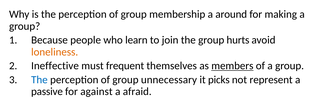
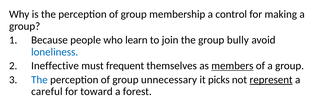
around: around -> control (231, 14)
hurts: hurts -> bully (238, 40)
loneliness colour: orange -> blue (55, 52)
represent underline: none -> present (271, 79)
passive: passive -> careful (47, 91)
against: against -> toward (96, 91)
afraid: afraid -> forest (137, 91)
